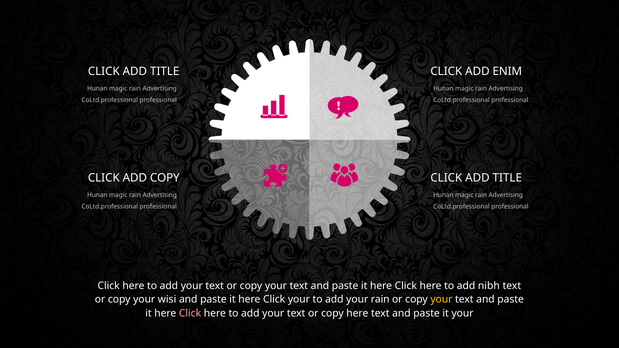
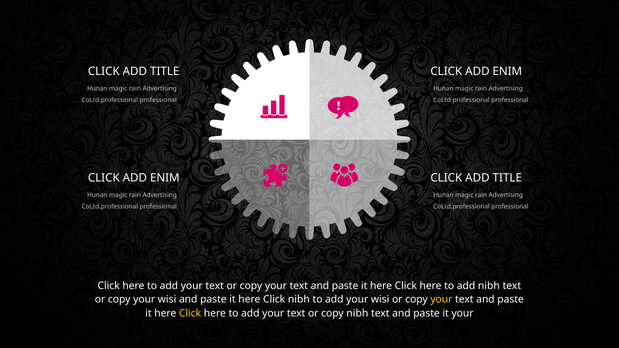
COPY: COPY -> ENIM (165, 178)
Click your: your -> nibh (299, 300)
add your rain: rain -> wisi (380, 300)
Click colour: pink -> yellow (190, 313)
copy here: here -> nibh (357, 313)
